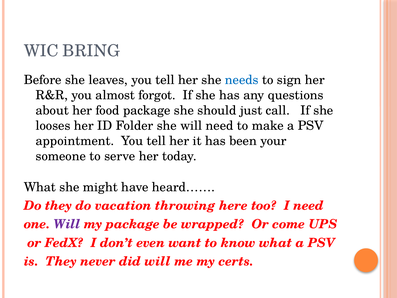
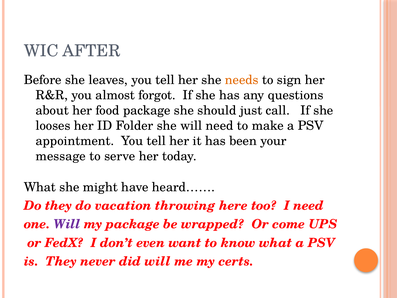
BRING: BRING -> AFTER (91, 51)
needs colour: blue -> orange (242, 80)
someone: someone -> message (61, 156)
